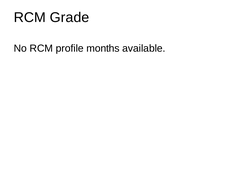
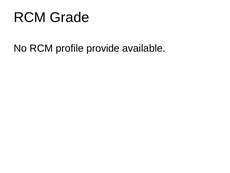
months: months -> provide (103, 48)
